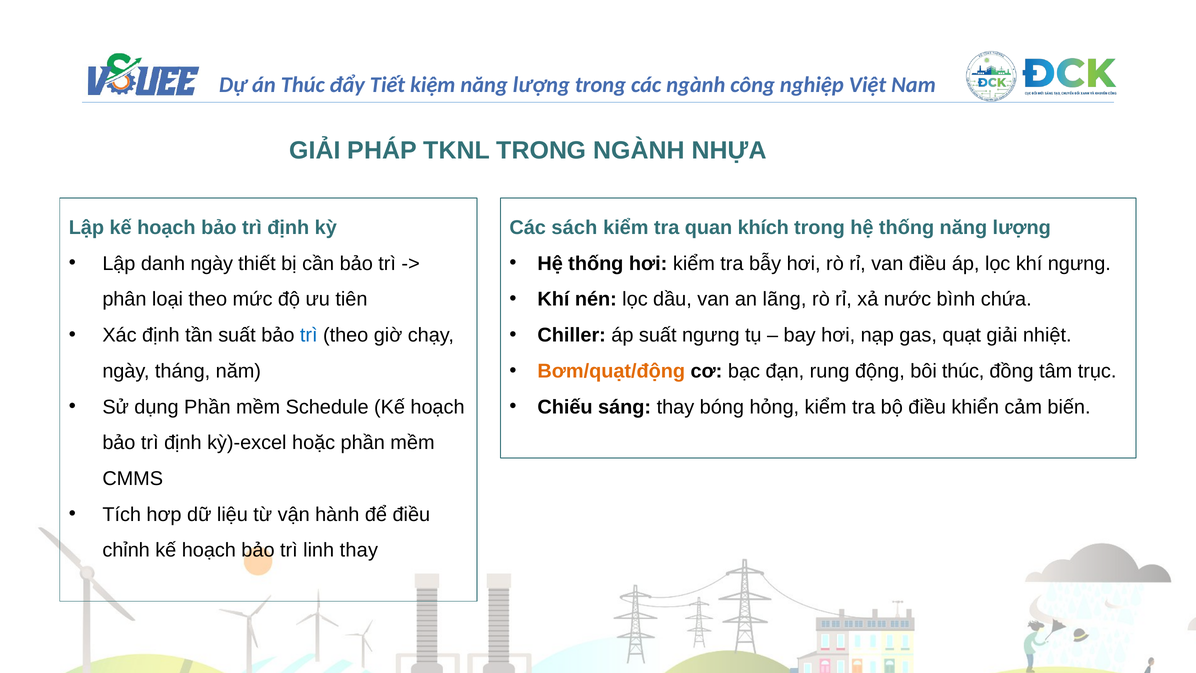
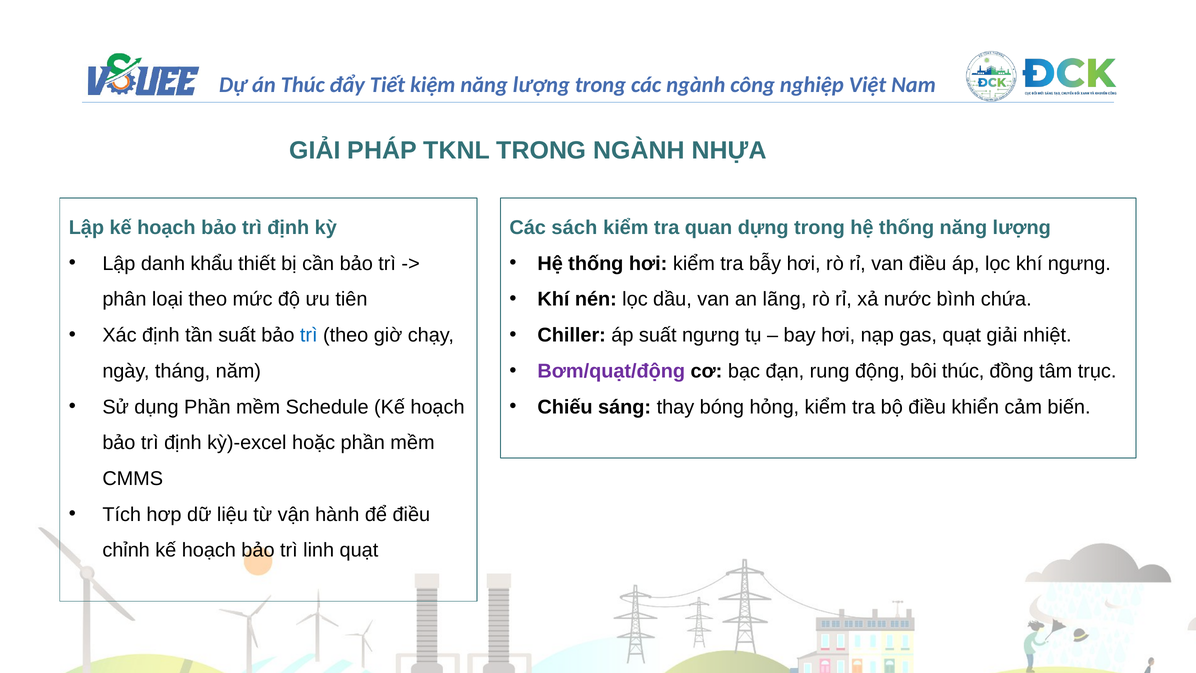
khích: khích -> dựng (763, 228)
danh ngày: ngày -> khẩu (212, 263)
Bơm/quạt/động colour: orange -> purple (611, 371)
linh thay: thay -> quạt (359, 550)
